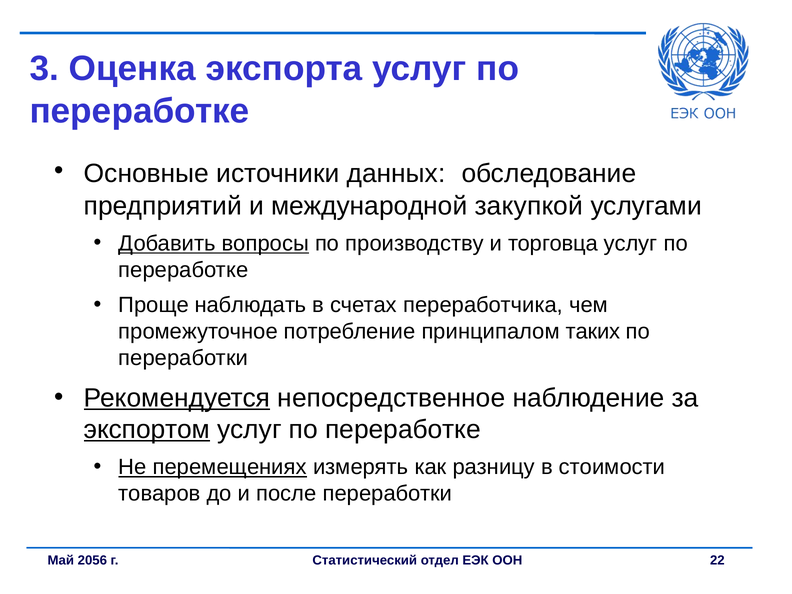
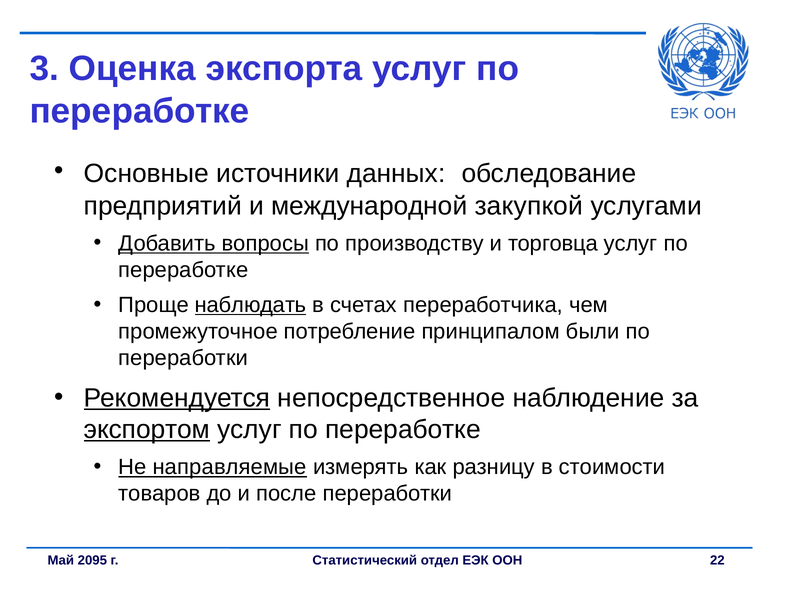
наблюдать underline: none -> present (251, 305)
таких: таких -> были (593, 331)
перемещениях: перемещениях -> направляемые (230, 467)
2056: 2056 -> 2095 (92, 561)
